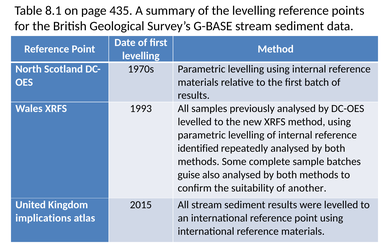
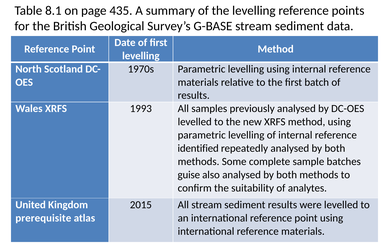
another: another -> analytes (307, 188)
implications: implications -> prerequisite (43, 218)
